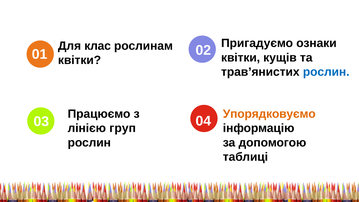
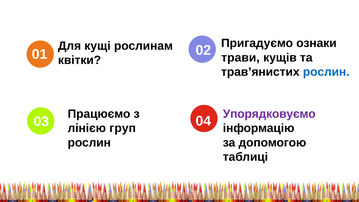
клас: клас -> кущі (97, 46)
квітки: квітки -> трави (240, 58)
Упорядковуємо colour: orange -> purple (269, 114)
